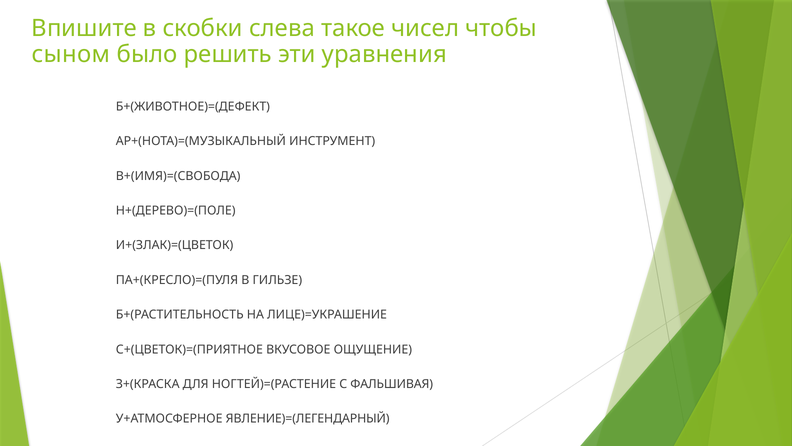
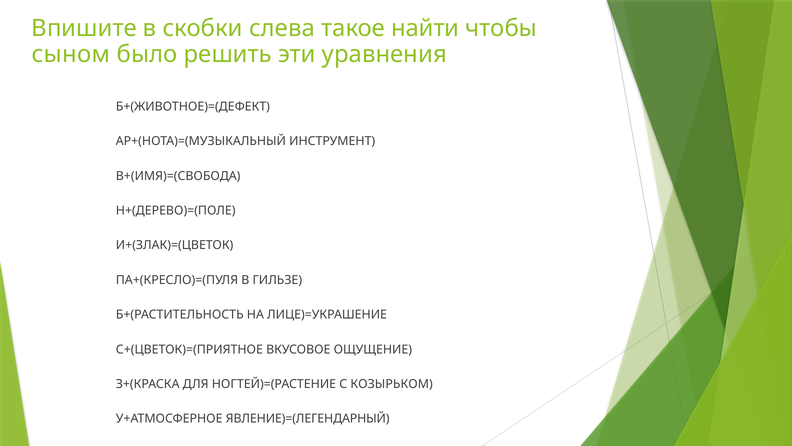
чисел: чисел -> найти (425, 28)
ФАЛЬШИВАЯ: ФАЛЬШИВАЯ -> КОЗЫРЬКОМ (392, 384)
